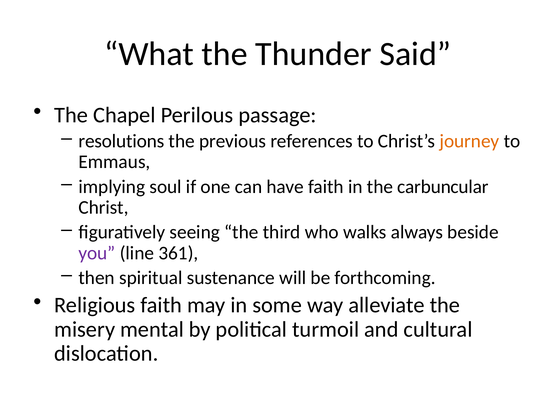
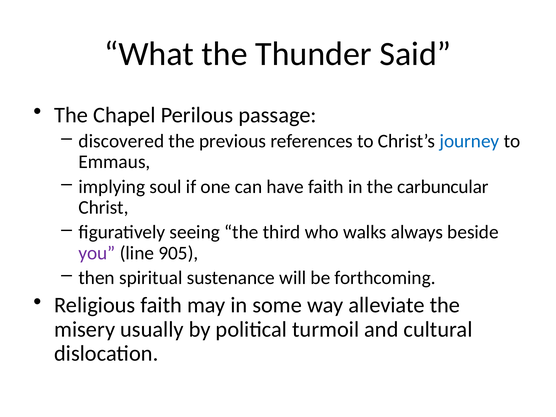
resolutions: resolutions -> discovered (121, 141)
journey colour: orange -> blue (469, 141)
361: 361 -> 905 (178, 253)
mental: mental -> usually (152, 329)
